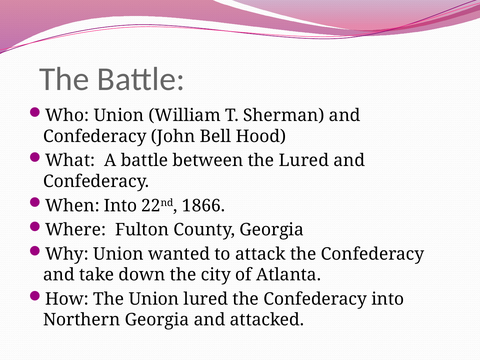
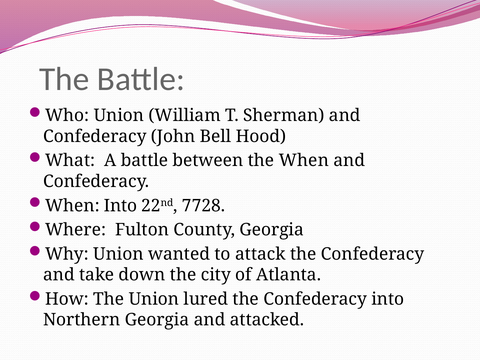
the Lured: Lured -> When (304, 161)
1866: 1866 -> 7728 (204, 206)
